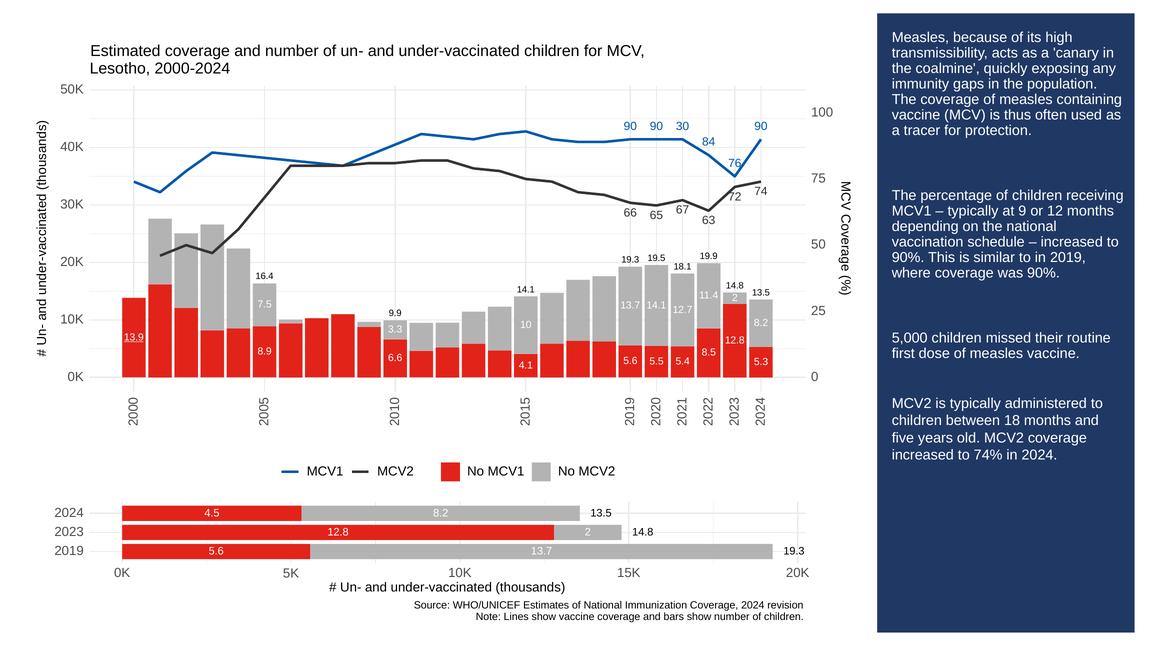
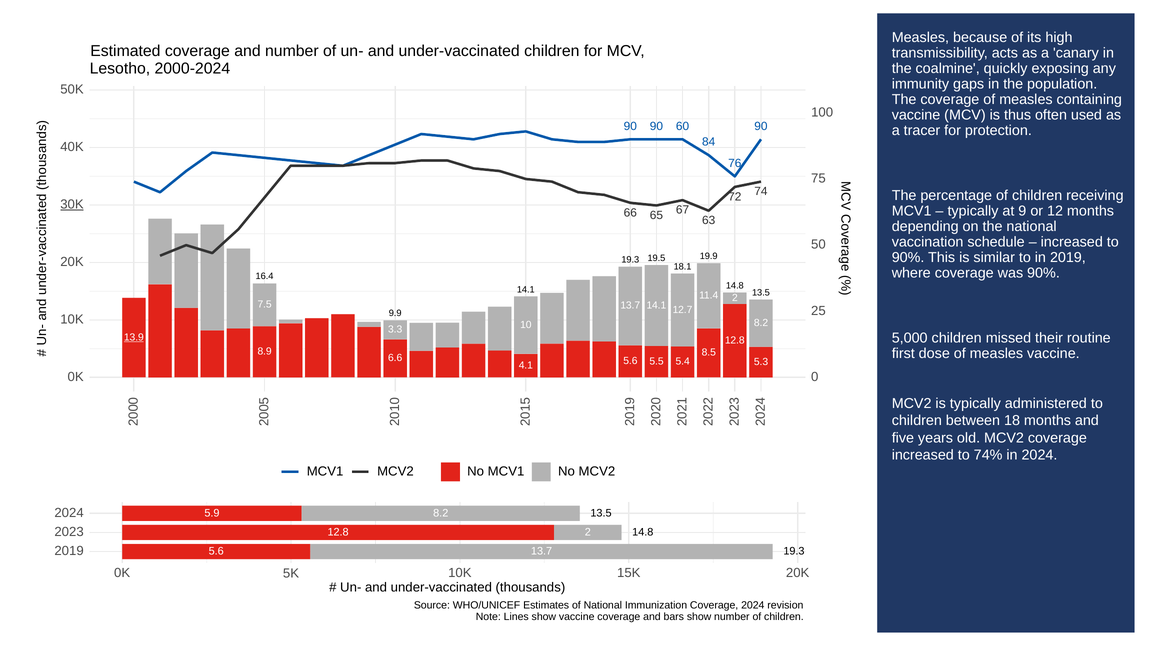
30: 30 -> 60 (683, 126)
30K underline: none -> present (72, 205)
4.5: 4.5 -> 5.9 (212, 513)
